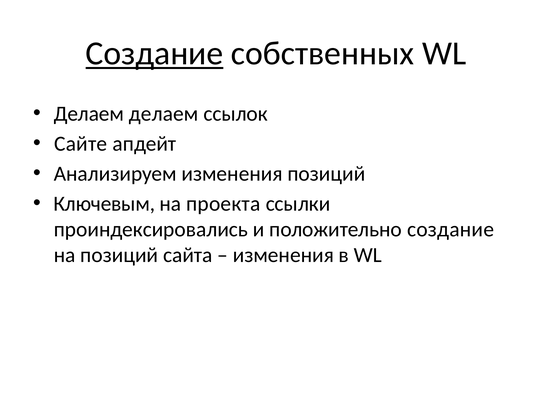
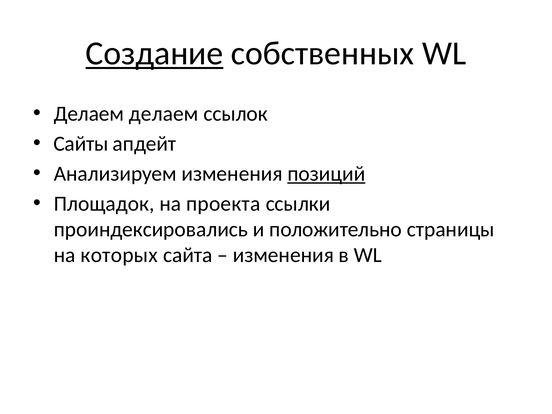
Сайте: Сайте -> Сайты (81, 144)
позиций underline: none -> present (326, 174)
Ключевым: Ключевым -> Площадок (104, 204)
положительно создание: создание -> страницы (451, 229)
на позиций: позиций -> которых (119, 255)
